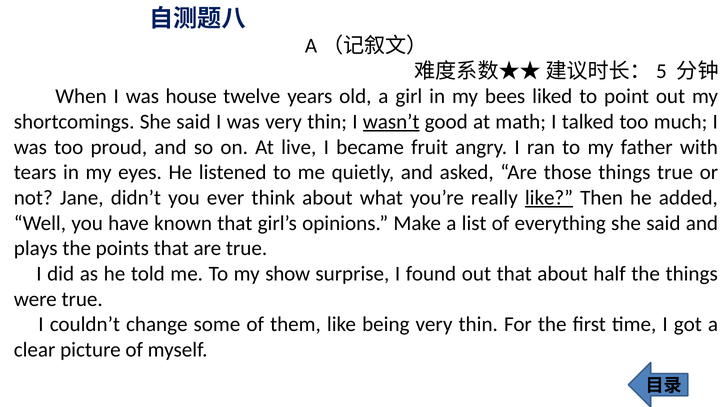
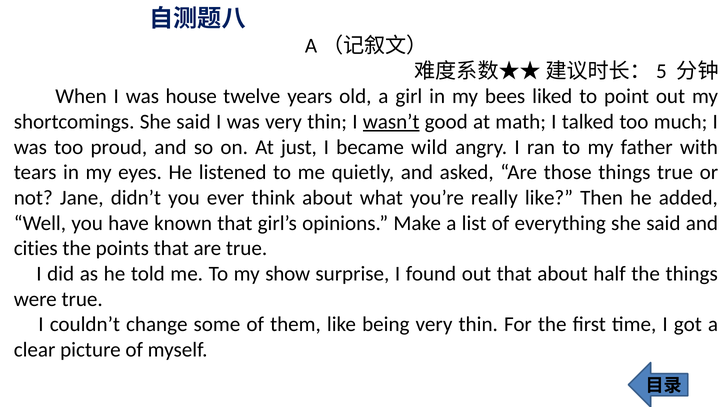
live: live -> just (299, 147)
fruit: fruit -> wild (429, 147)
like underline: present -> none (549, 198)
plays: plays -> cities (36, 249)
